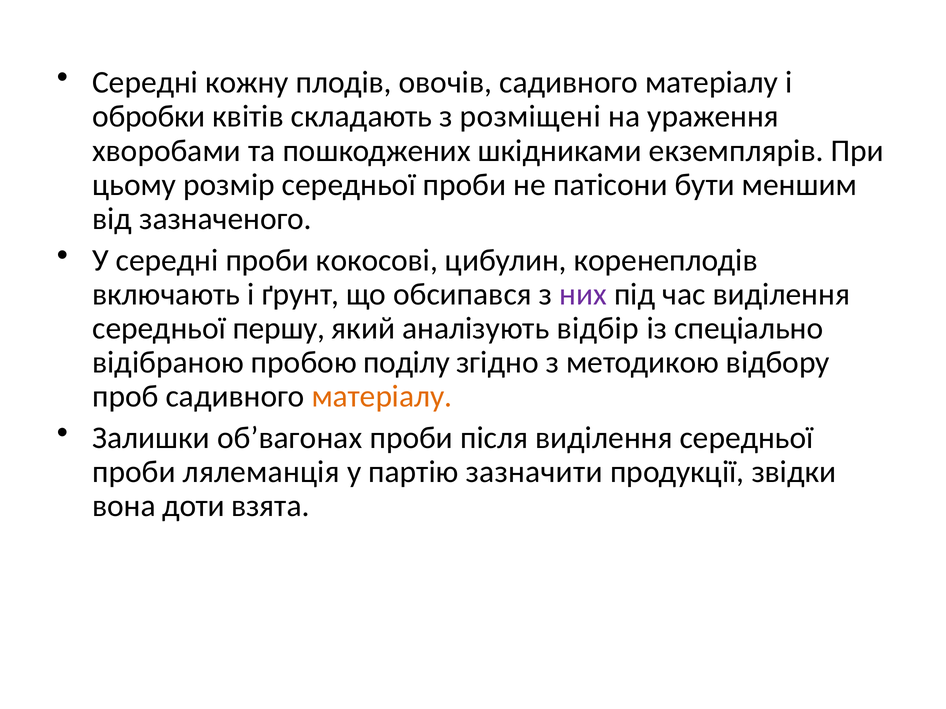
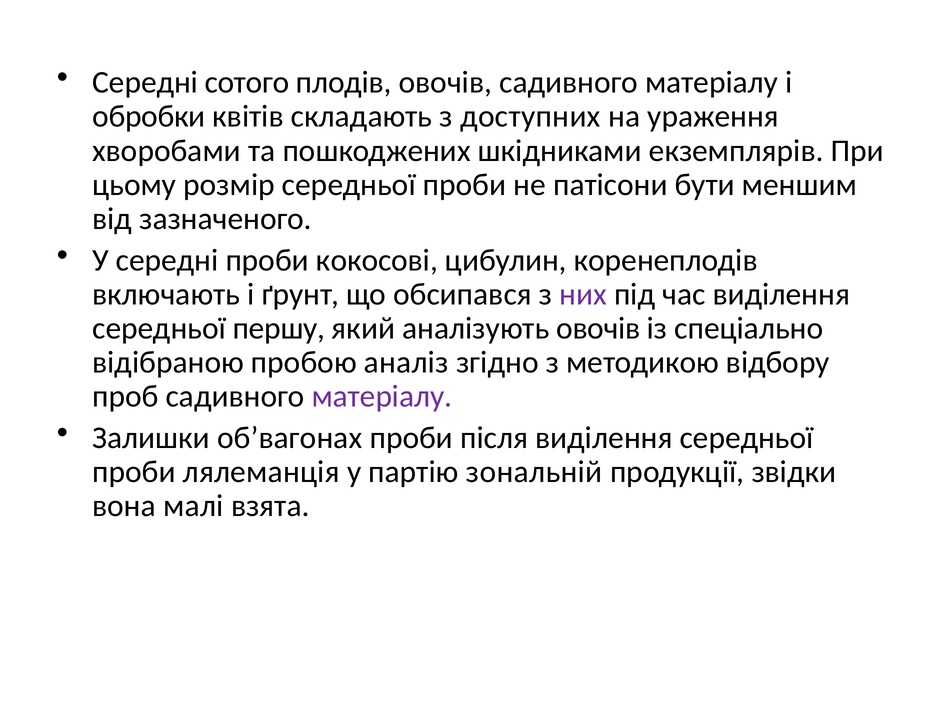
кожну: кожну -> сотого (247, 83)
розміщені: розміщені -> доступних (530, 117)
аналізують відбір: відбір -> овочів (598, 328)
поділу: поділу -> аналіз (406, 363)
матеріалу colour: orange -> purple (382, 397)
зазначити: зазначити -> зональній (534, 472)
доти: доти -> малі (193, 506)
